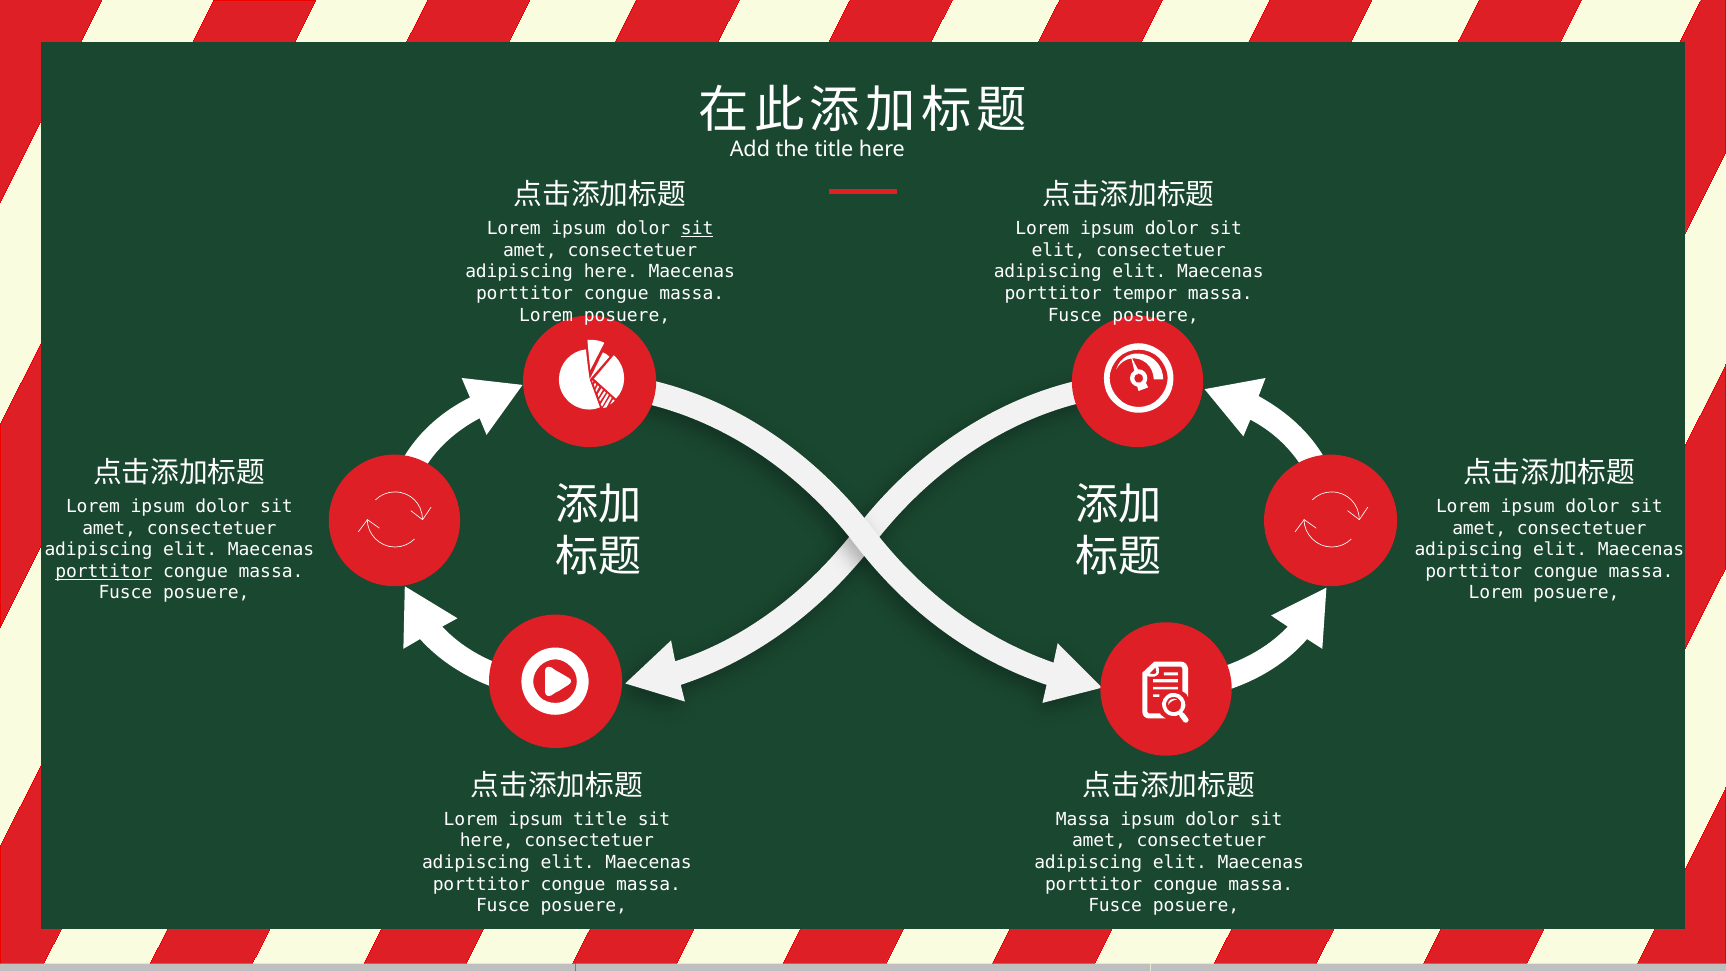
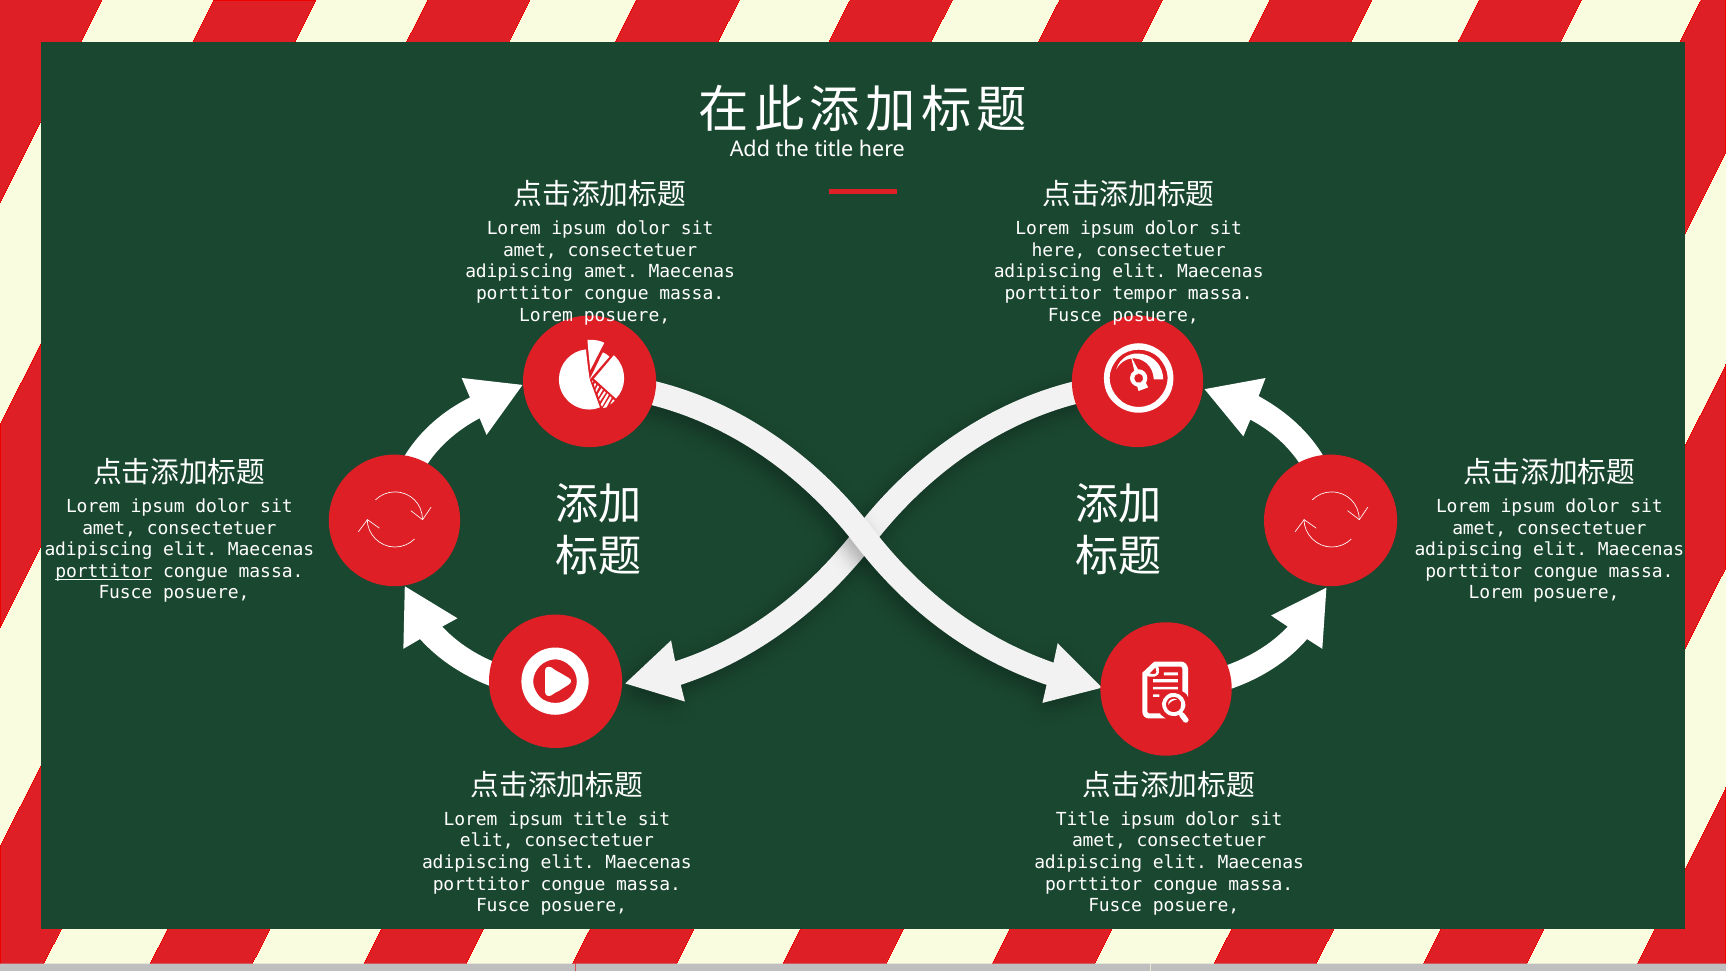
sit underline: present -> none (697, 229)
elit: elit -> here (1059, 250)
adipiscing here: here -> amet (611, 272)
Massa: Massa -> Title (1083, 819)
here: here -> elit (487, 841)
